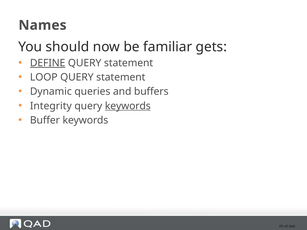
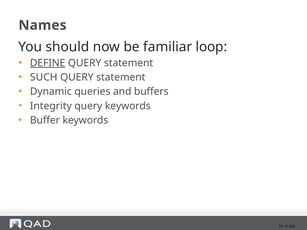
gets: gets -> loop (211, 47)
LOOP: LOOP -> SUCH (44, 77)
keywords underline: present -> none (128, 106)
